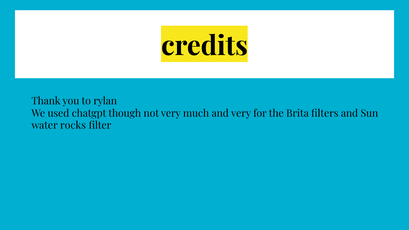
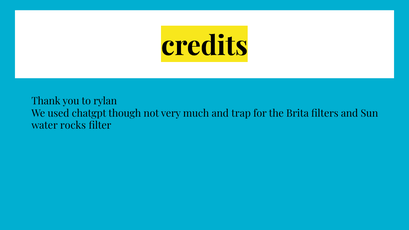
and very: very -> trap (241, 113)
